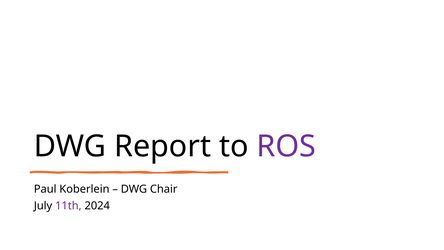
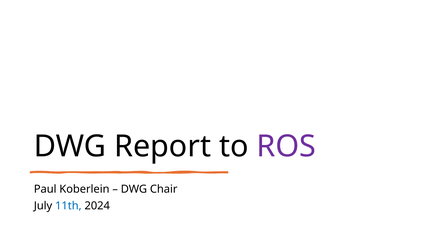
11th colour: purple -> blue (68, 206)
